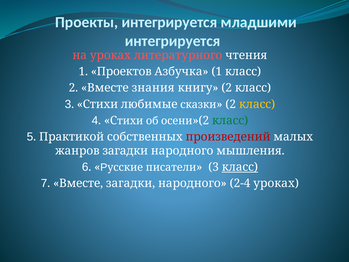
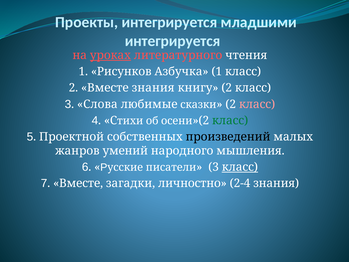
уроках underline: none -> present (110, 55)
Проектов: Проектов -> Рисунков (121, 72)
Стихи: Стихи -> Слова (97, 104)
класс colour: yellow -> pink (257, 104)
Практикой: Практикой -> Проектной (72, 137)
произведений colour: red -> black (228, 137)
жанров загадки: загадки -> умений (125, 151)
народного: народного -> личностно (192, 183)
2-4 уроках: уроках -> знания (276, 183)
